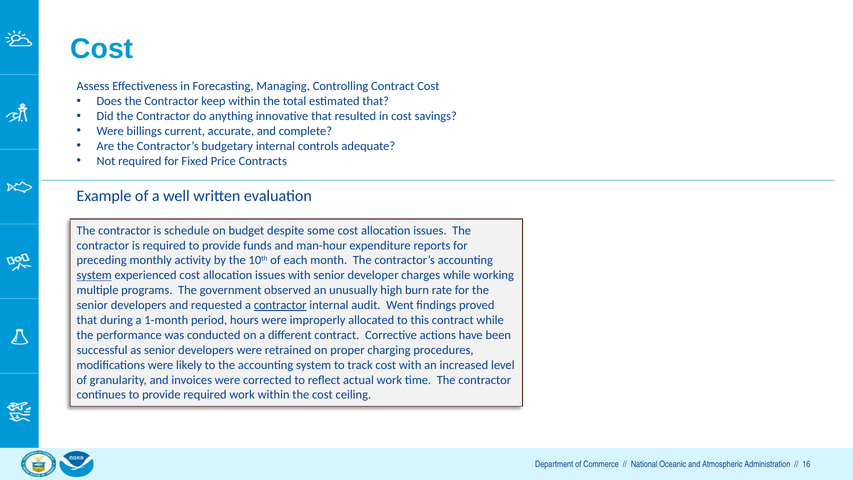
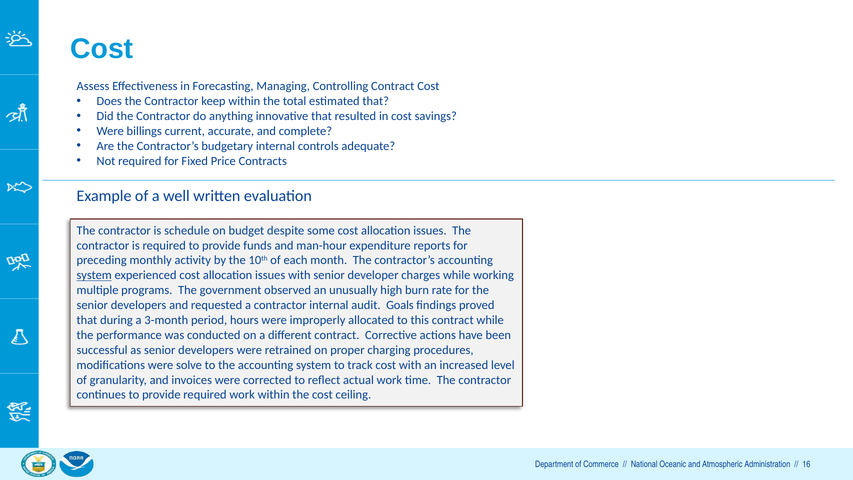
contractor underline: present -> none (280, 305)
Went: Went -> Goals (400, 305)
1-month: 1-month -> 3-month (166, 320)
likely: likely -> solve (189, 365)
